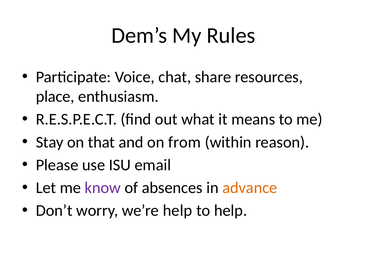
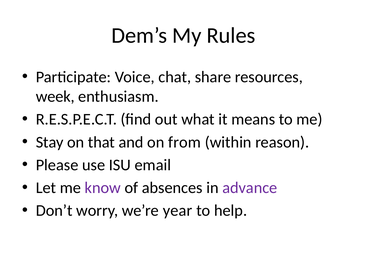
place: place -> week (55, 97)
advance colour: orange -> purple (250, 188)
we’re help: help -> year (177, 211)
